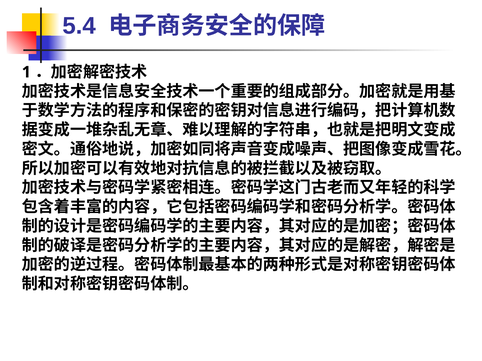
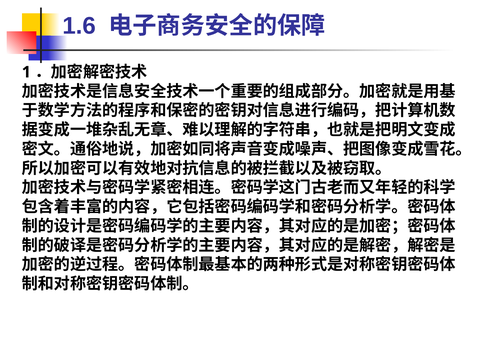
5.4: 5.4 -> 1.6 (79, 26)
